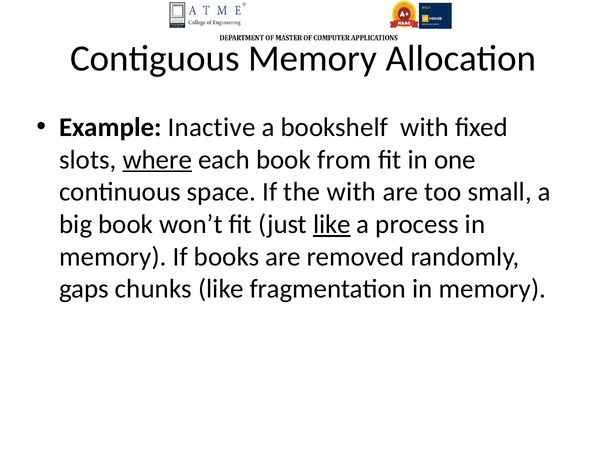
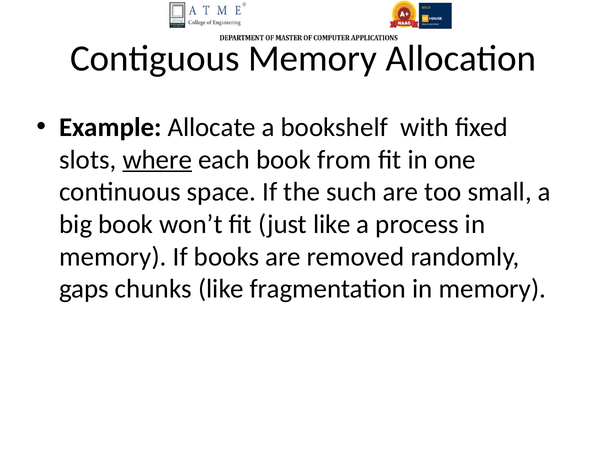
Inactive: Inactive -> Allocate (212, 127)
the with: with -> such (351, 192)
like underline: present -> none (332, 224)
